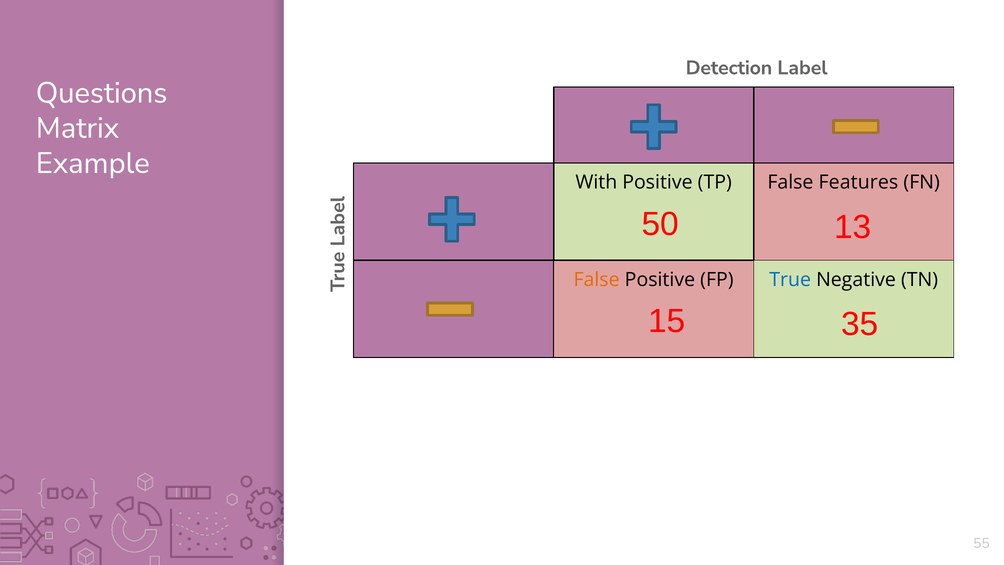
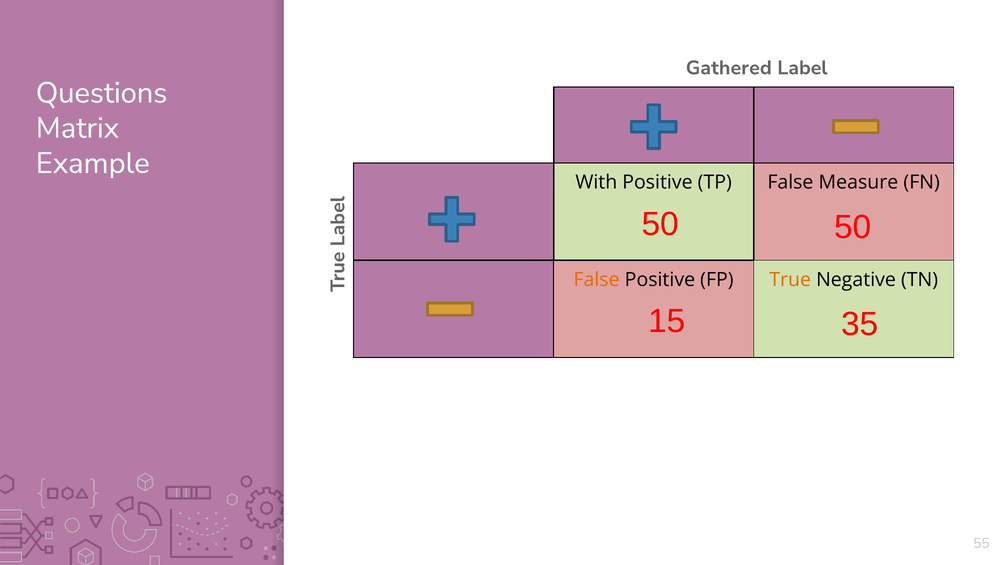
Detection: Detection -> Gathered (729, 68)
Features: Features -> Measure (858, 182)
50 13: 13 -> 50 (853, 227)
True colour: blue -> orange (790, 280)
